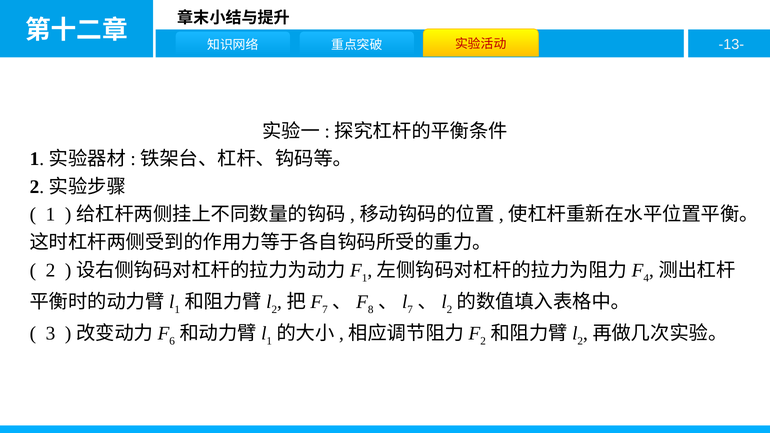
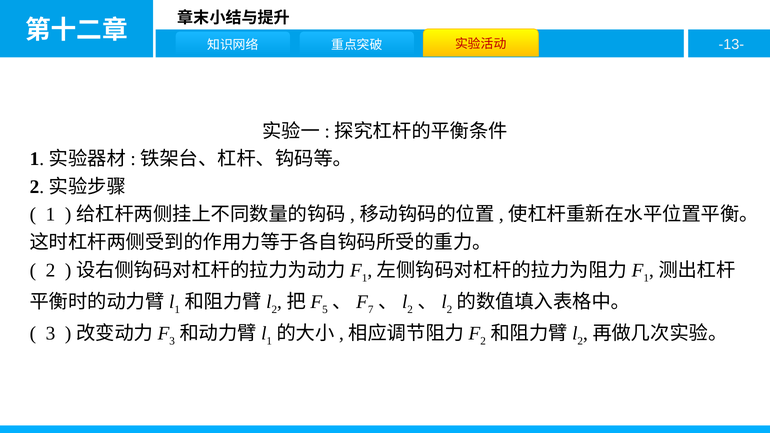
4: 4 -> 1 (646, 278)
7: 7 -> 5 (325, 310)
8: 8 -> 7 (371, 310)
7: 7 -> 2 (410, 310)
6: 6 -> 3 (172, 341)
